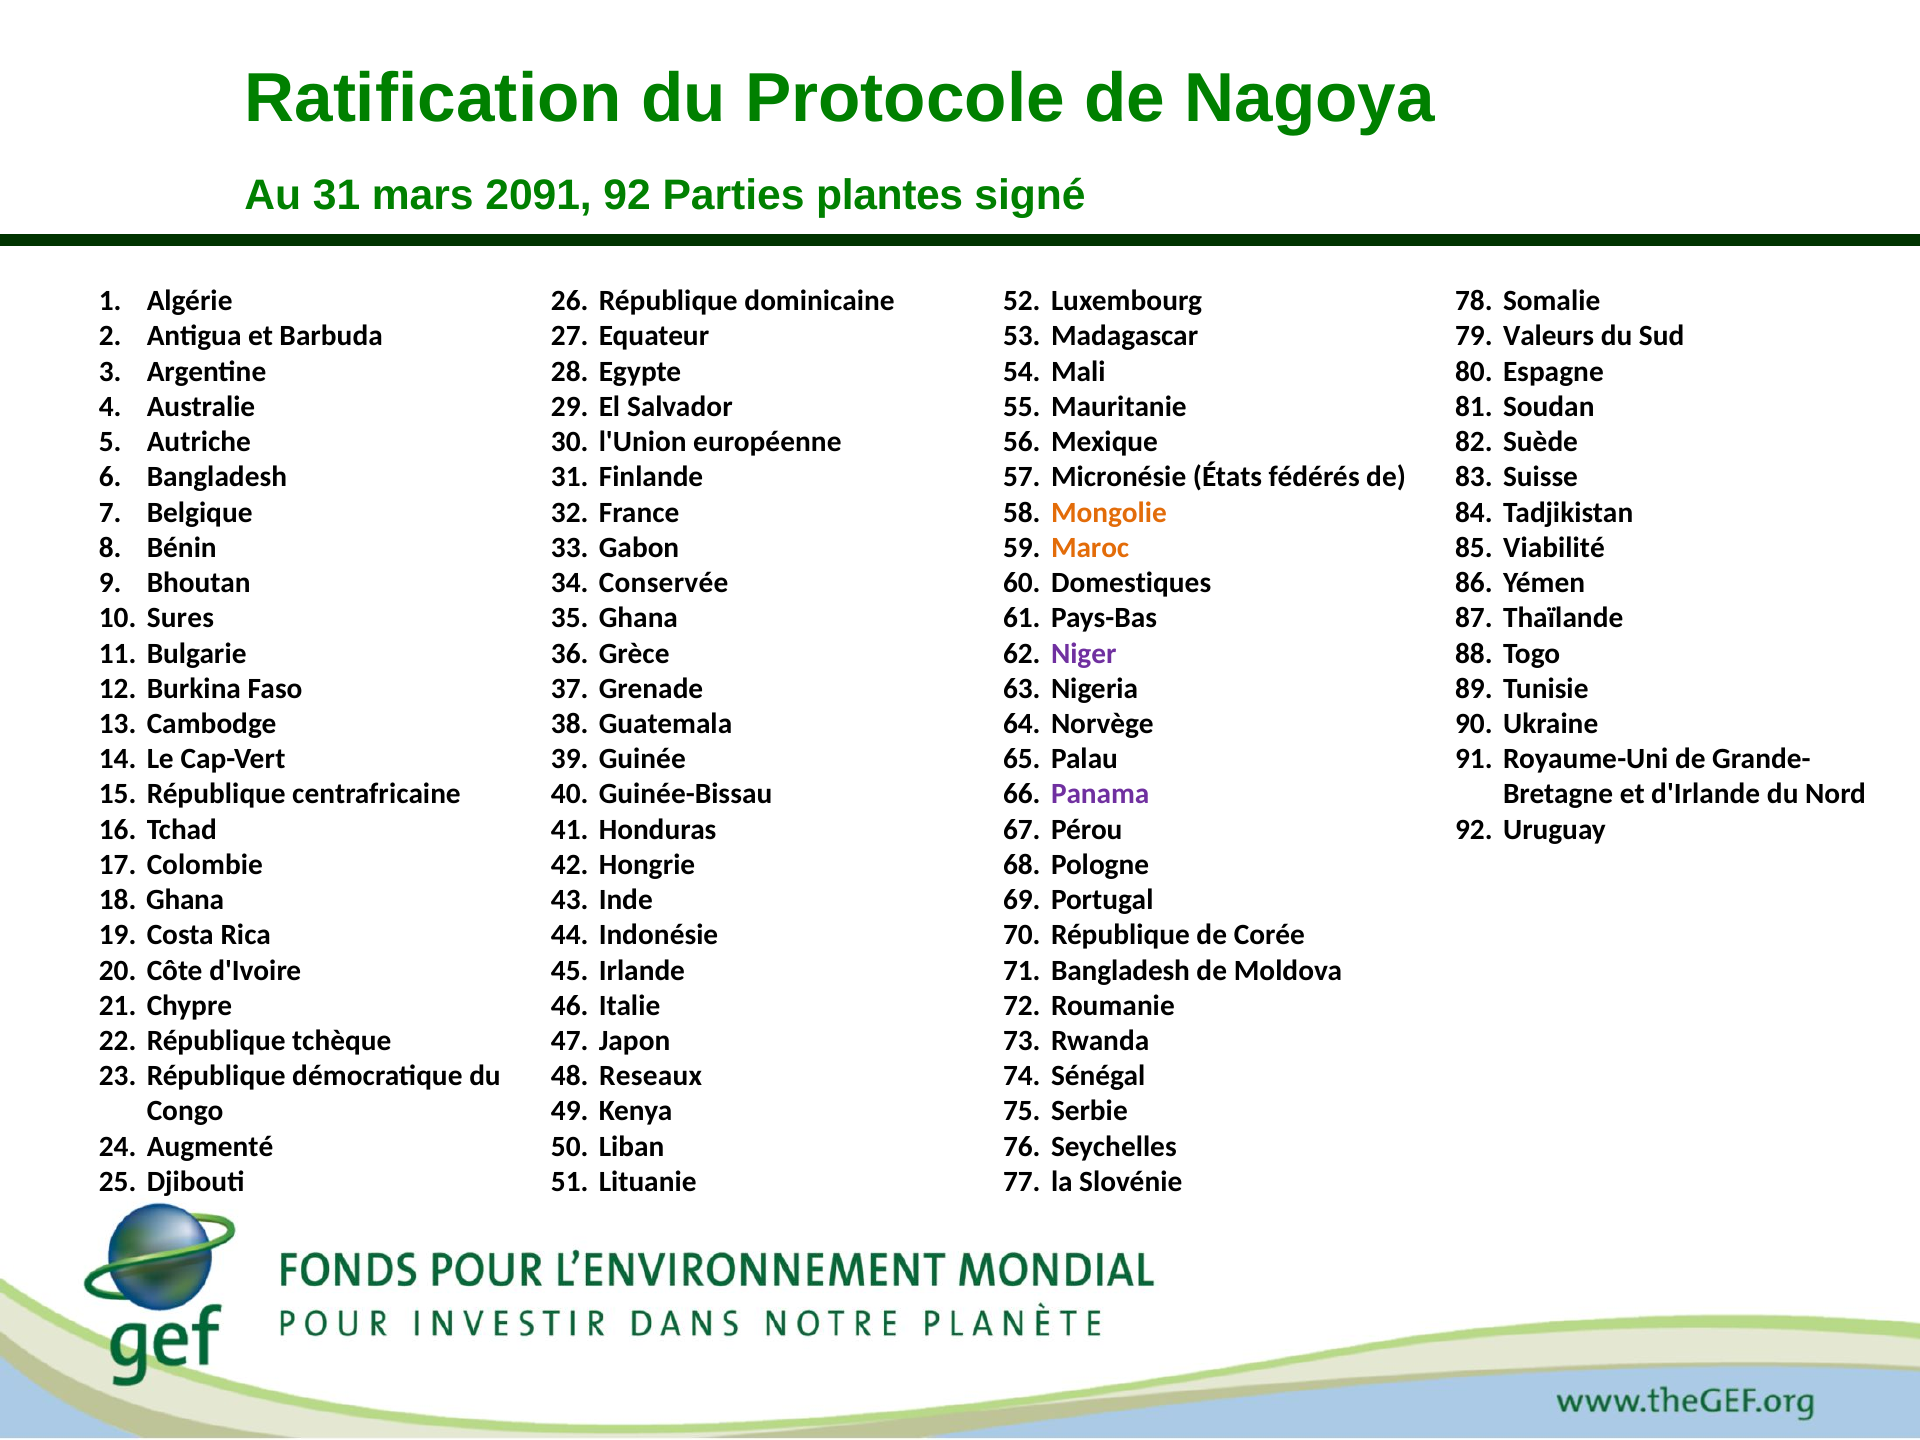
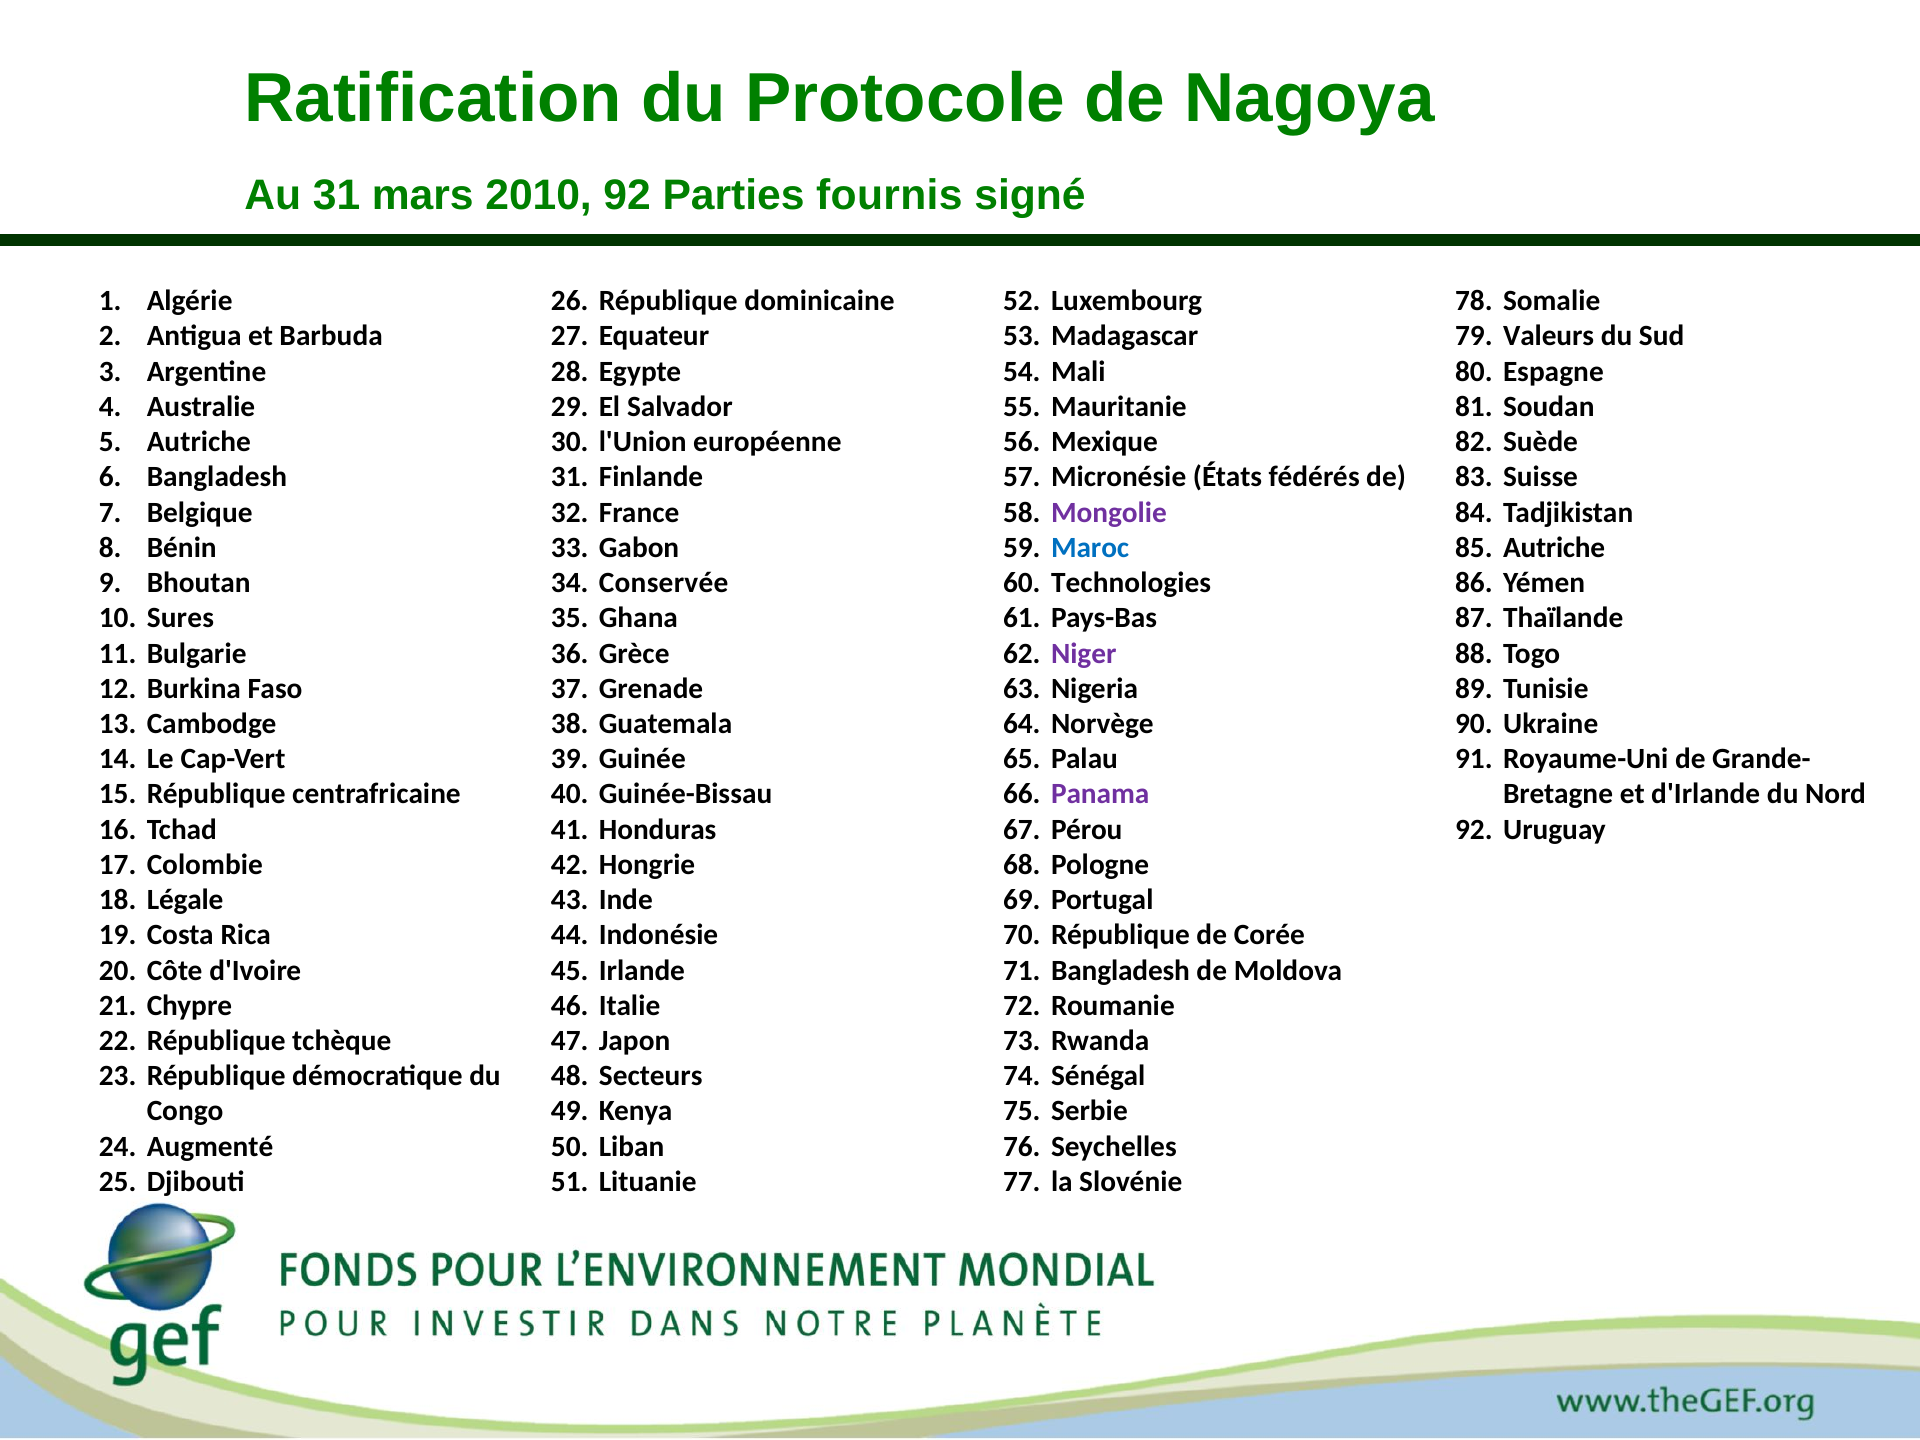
2091: 2091 -> 2010 (539, 196)
plantes: plantes -> fournis (889, 196)
Mongolie colour: orange -> purple (1109, 512)
Maroc colour: orange -> blue (1090, 548)
Viabilité: Viabilité -> Autriche (1554, 548)
Domestiques: Domestiques -> Technologies (1131, 583)
Ghana: Ghana -> Légale (185, 900)
Reseaux: Reseaux -> Secteurs (651, 1076)
